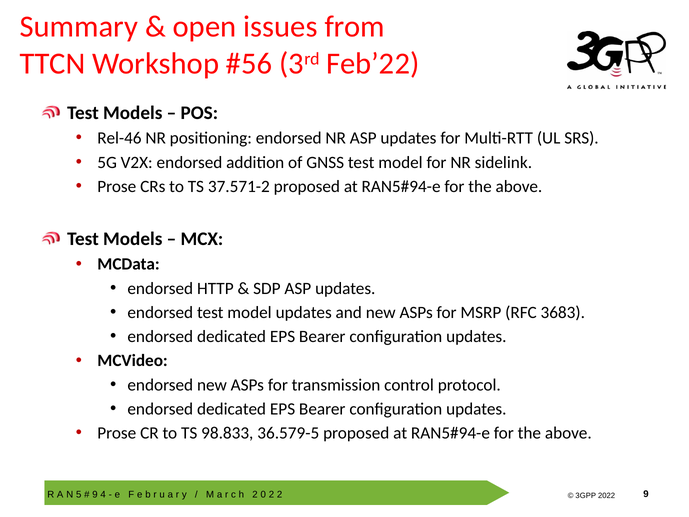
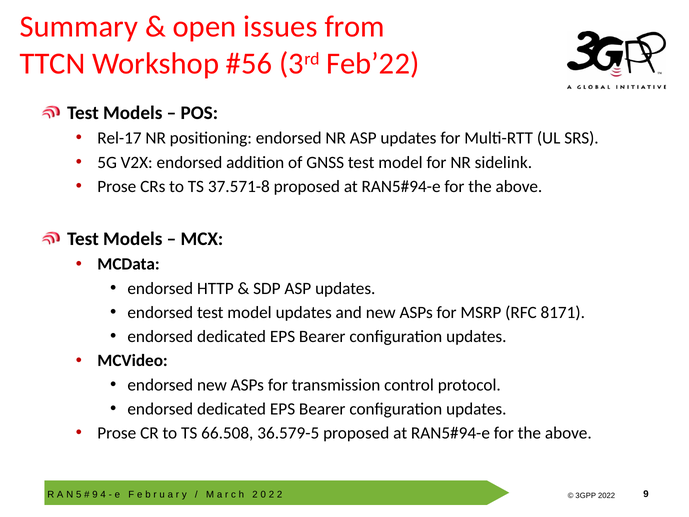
Rel-46: Rel-46 -> Rel-17 (119, 138)
37.571-2: 37.571-2 -> 37.571-8 (239, 186)
3683: 3683 -> 8171 (563, 312)
98.833: 98.833 -> 66.508 (227, 433)
